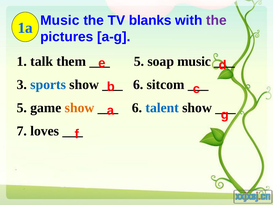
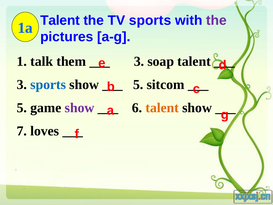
Music: Music -> Talent (60, 20)
TV blanks: blanks -> sports (150, 20)
5: 5 -> 3 (139, 61)
soap music: music -> talent (194, 61)
6: 6 -> 5 (138, 84)
show colour: orange -> purple (80, 108)
talent colour: blue -> orange (162, 108)
